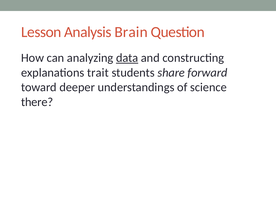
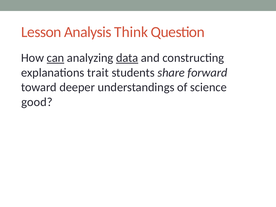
Brain: Brain -> Think (131, 32)
can underline: none -> present (55, 58)
there: there -> good (37, 102)
